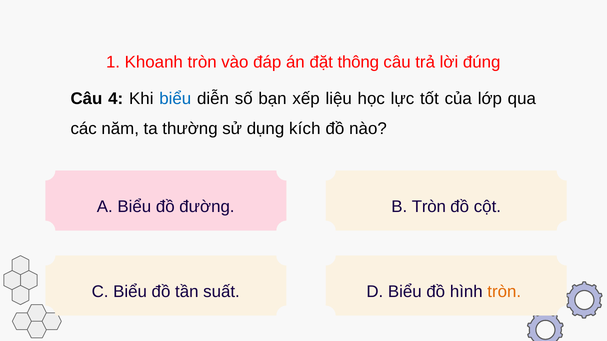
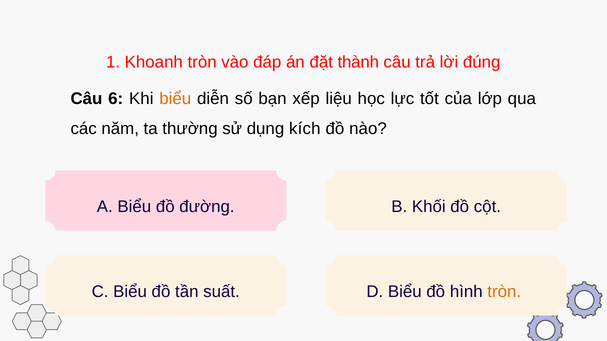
thông: thông -> thành (358, 62)
4: 4 -> 6 (116, 99)
biểu colour: blue -> orange (175, 99)
B Tròn: Tròn -> Khối (429, 207)
